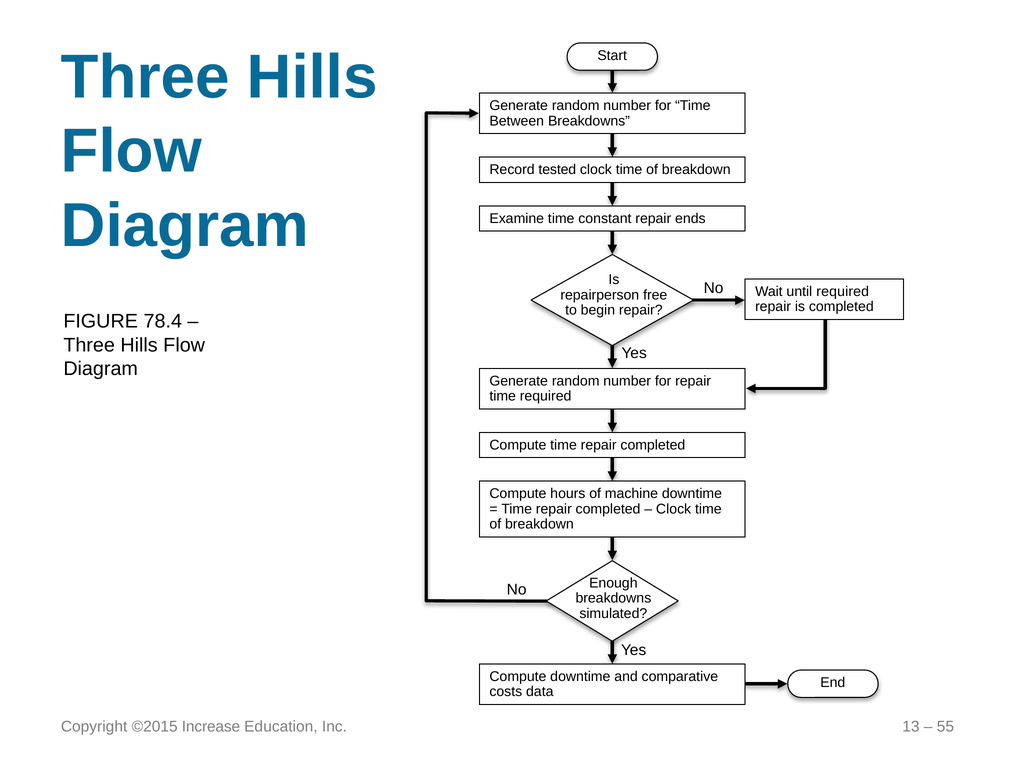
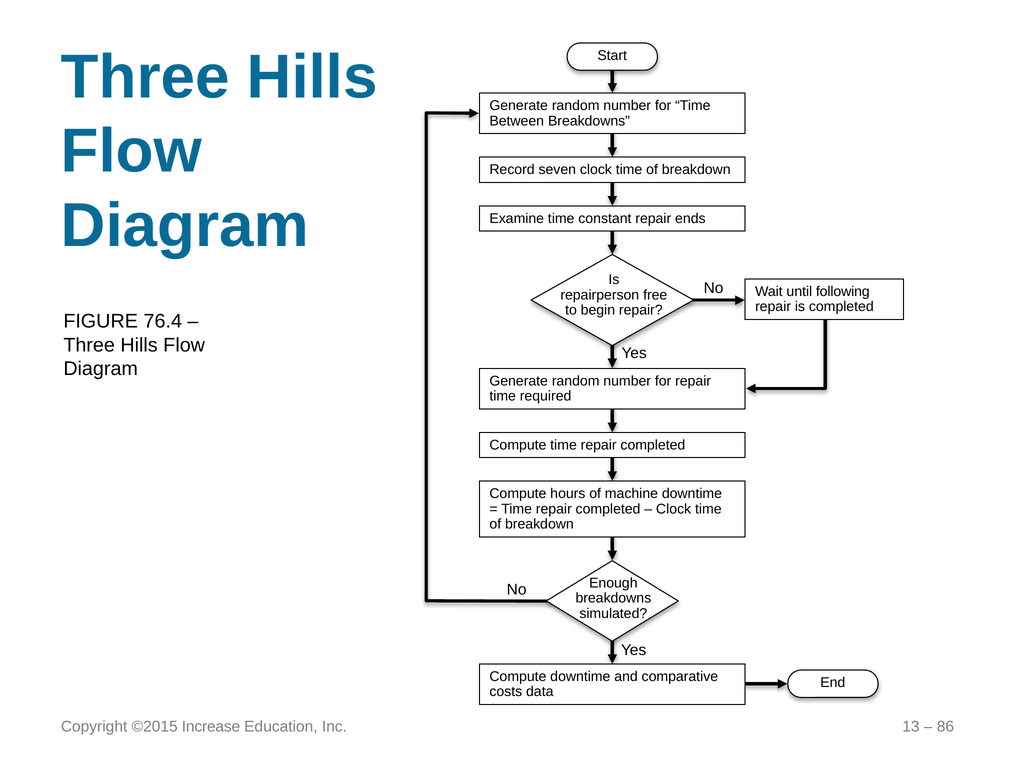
tested: tested -> seven (557, 170)
until required: required -> following (843, 292)
78.4: 78.4 -> 76.4 (163, 321)
55: 55 -> 86 (945, 727)
